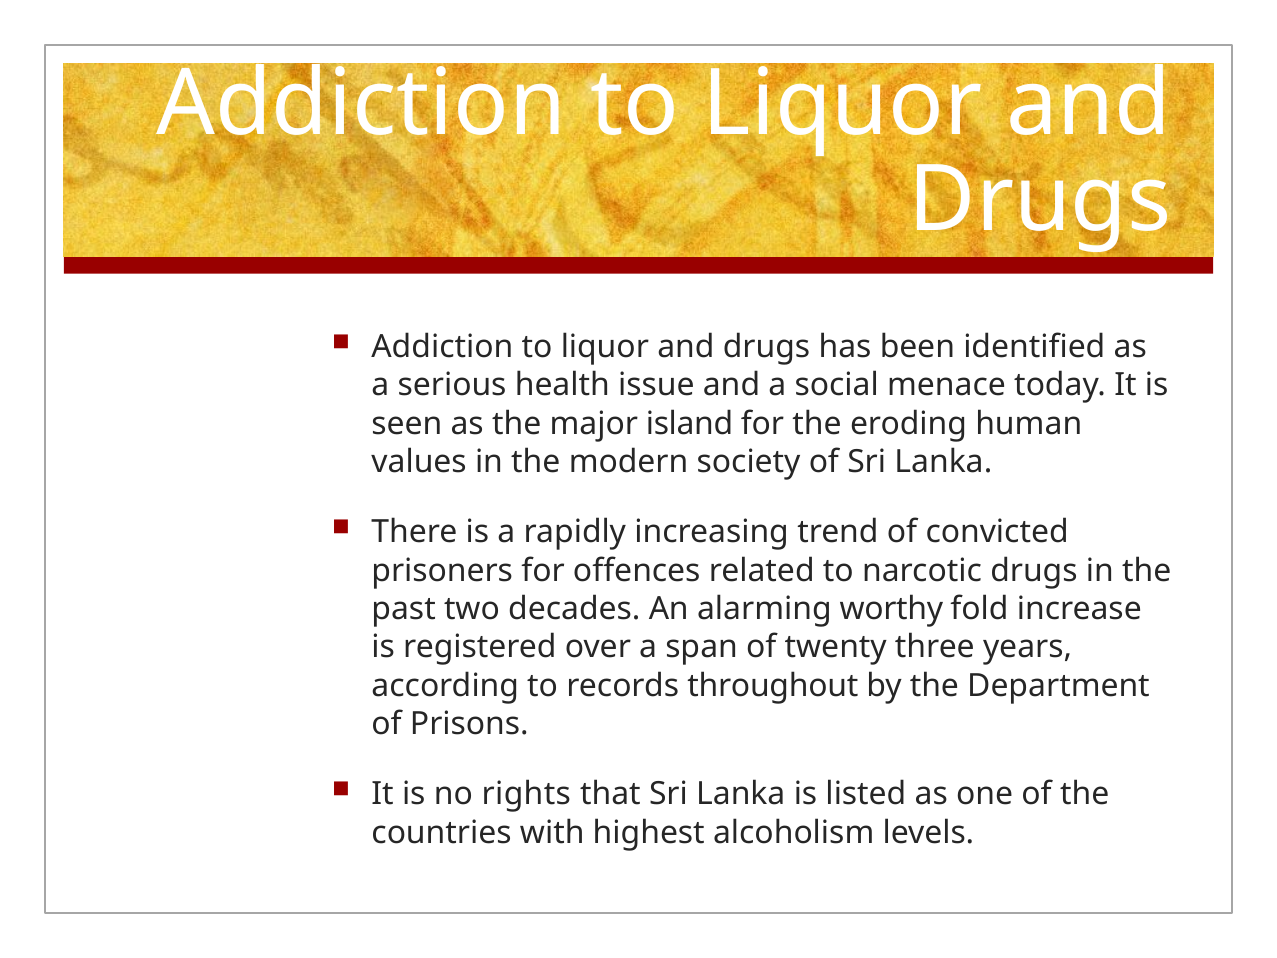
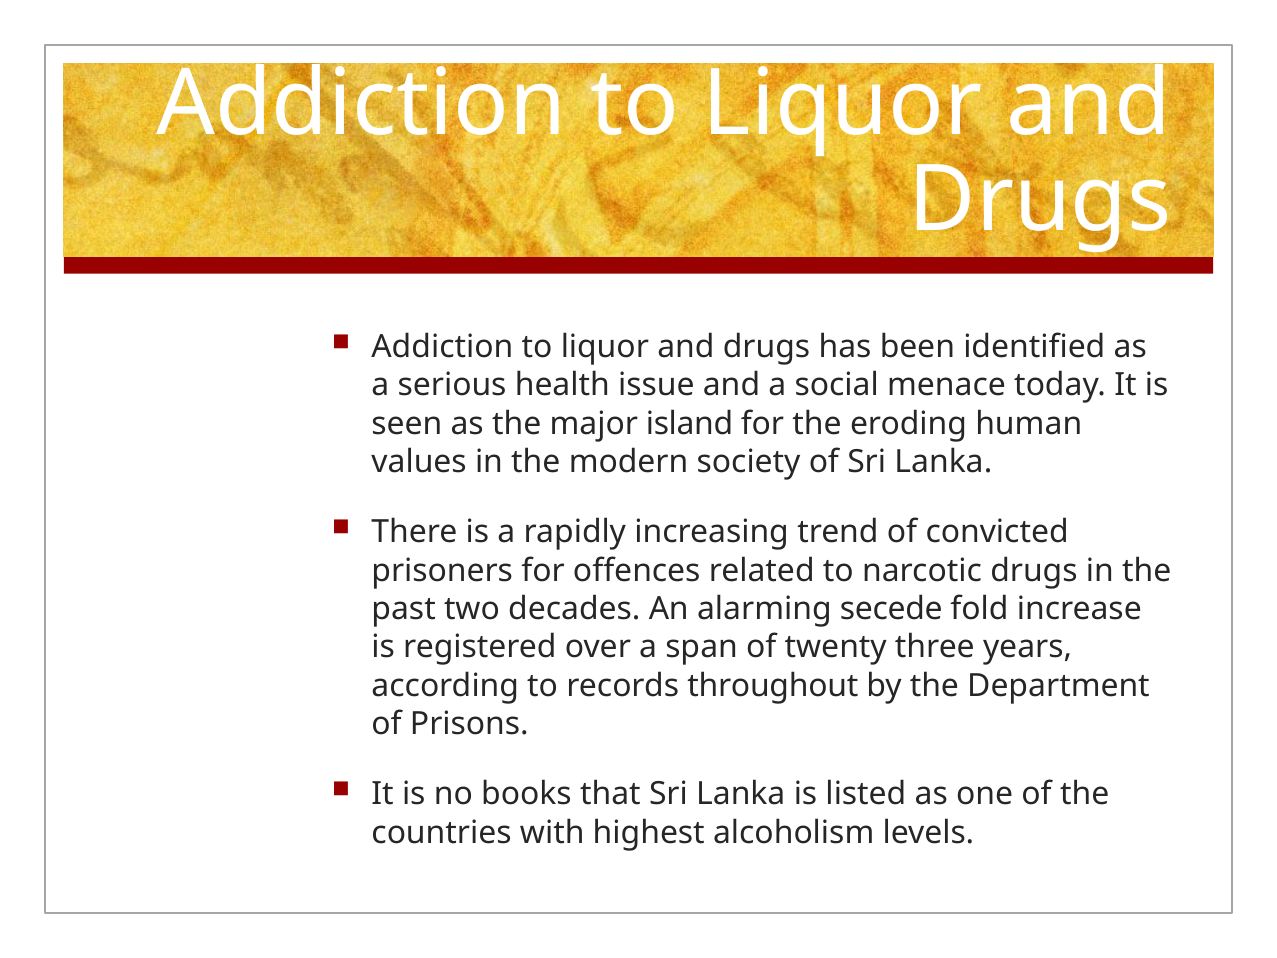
worthy: worthy -> secede (891, 609)
rights: rights -> books (526, 794)
